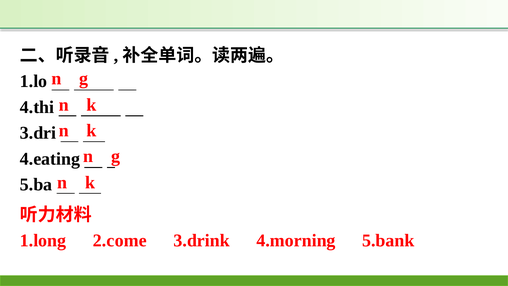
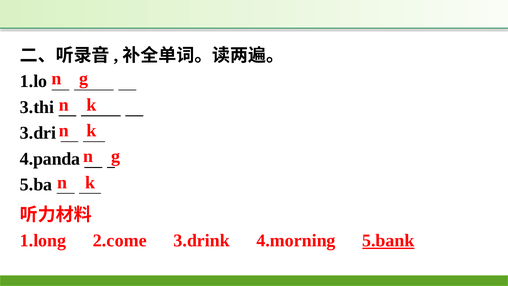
4.thi: 4.thi -> 3.thi (37, 107)
4.eating: 4.eating -> 4.panda (50, 159)
5.bank underline: none -> present (388, 240)
